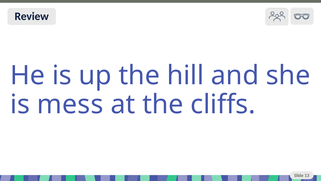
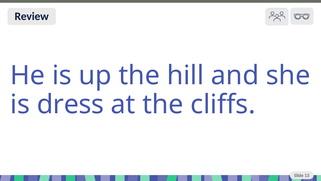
mess: mess -> dress (70, 104)
